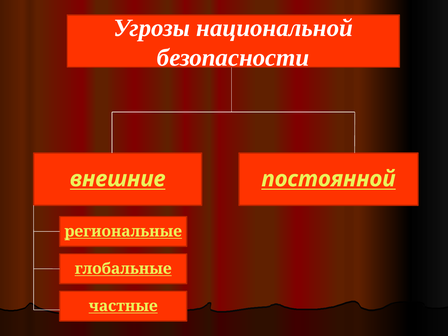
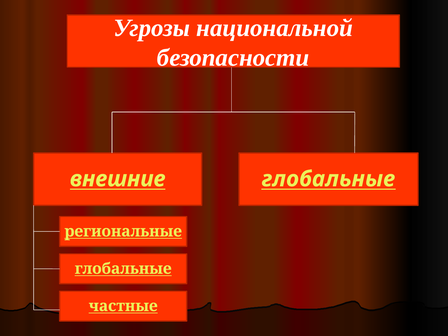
внешние постоянной: постоянной -> глобальные (328, 179)
